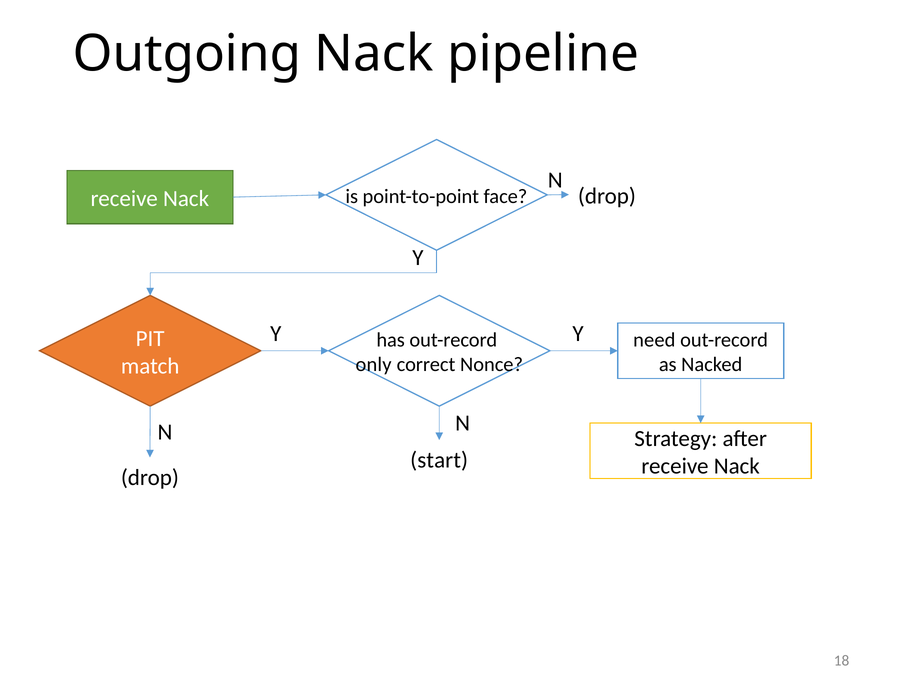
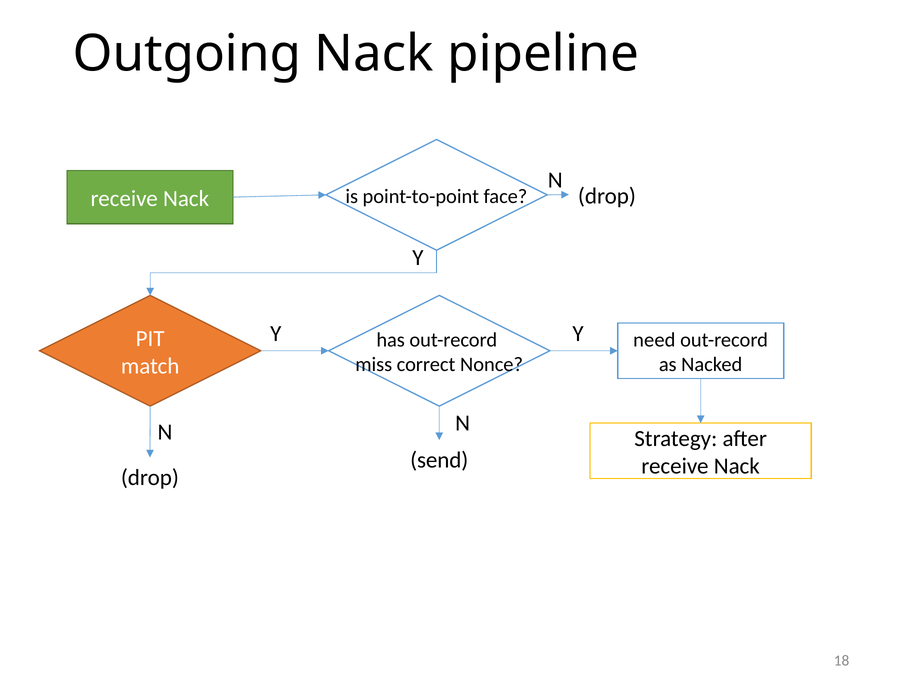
only: only -> miss (374, 364)
start: start -> send (439, 460)
